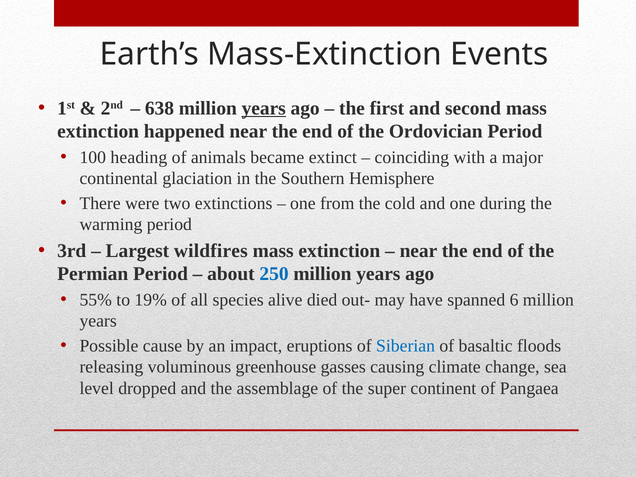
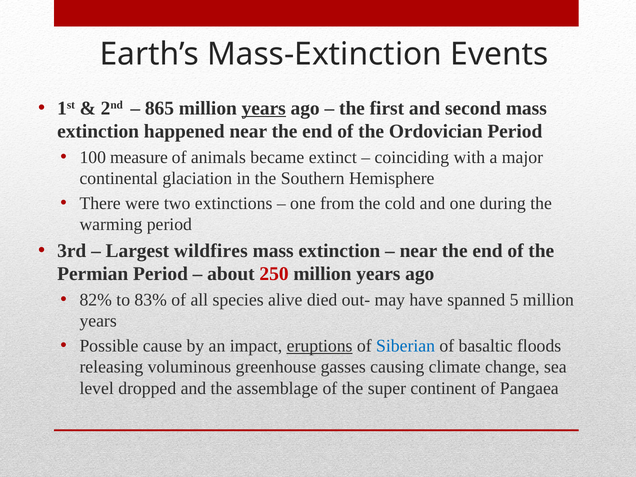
638: 638 -> 865 (159, 108)
heading: heading -> measure (139, 157)
250 colour: blue -> red (274, 274)
55%: 55% -> 82% (96, 300)
19%: 19% -> 83% (151, 300)
6: 6 -> 5 (514, 300)
eruptions underline: none -> present (320, 346)
